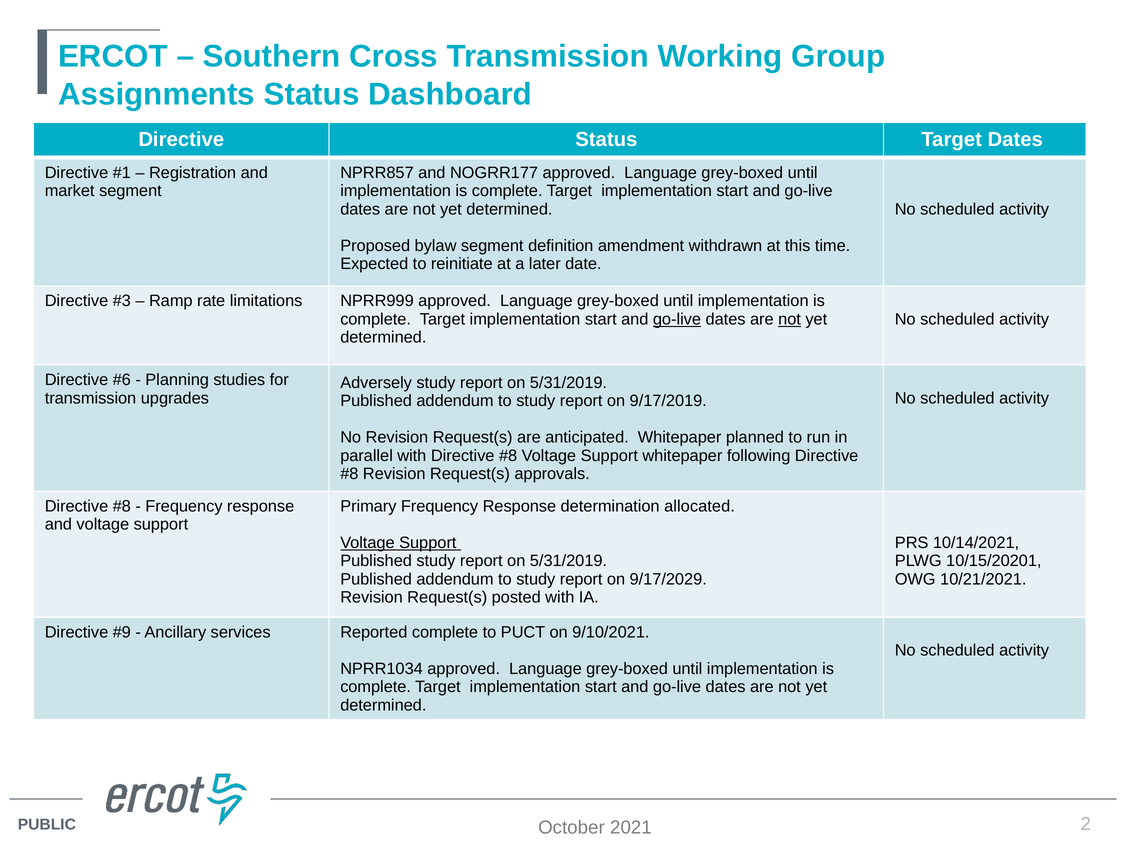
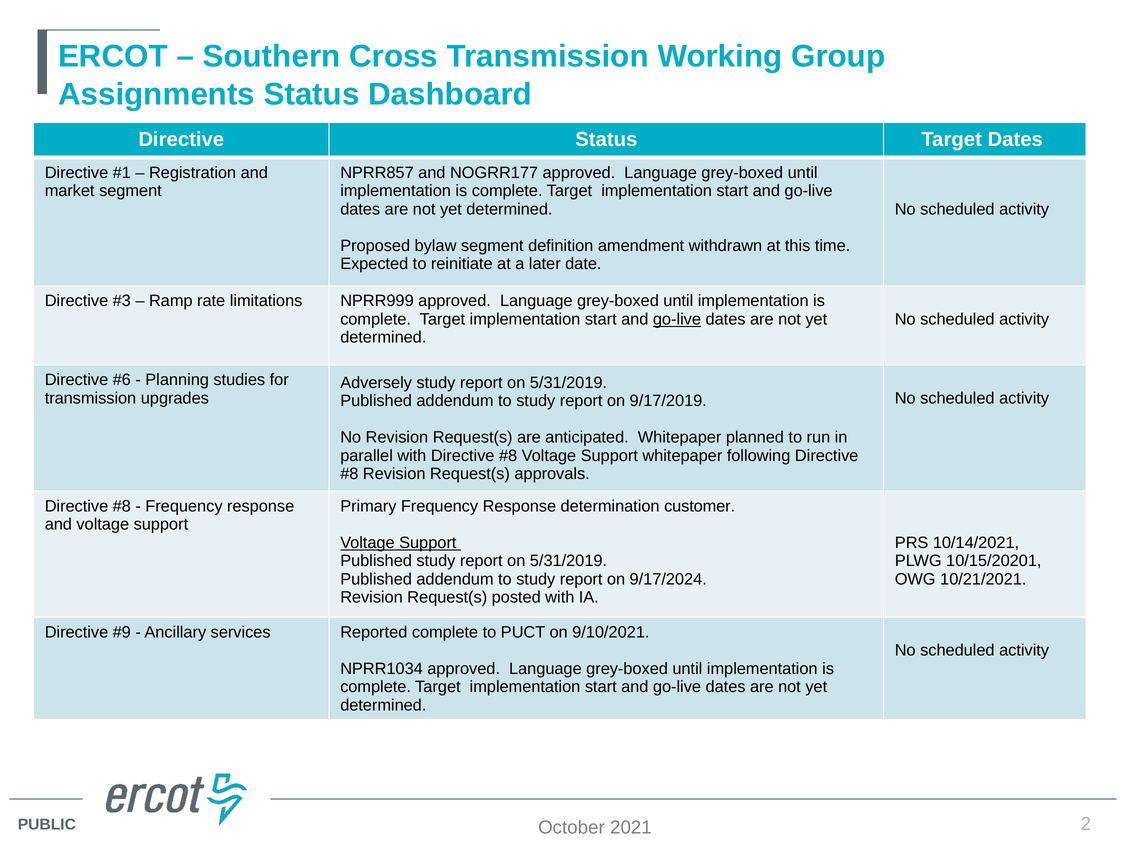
not underline: present -> none (790, 319)
allocated: allocated -> customer (700, 506)
9/17/2029: 9/17/2029 -> 9/17/2024 (668, 579)
